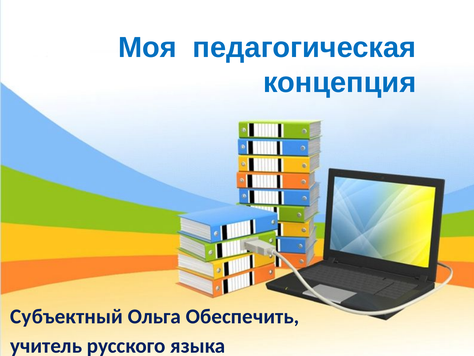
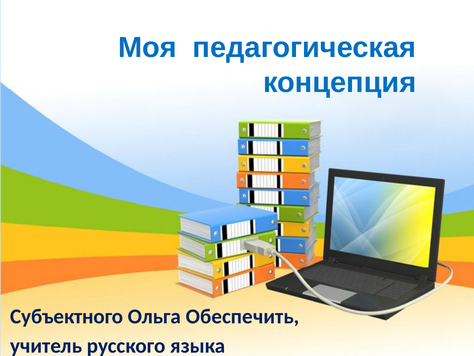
Субъектный: Субъектный -> Субъектного (67, 316)
